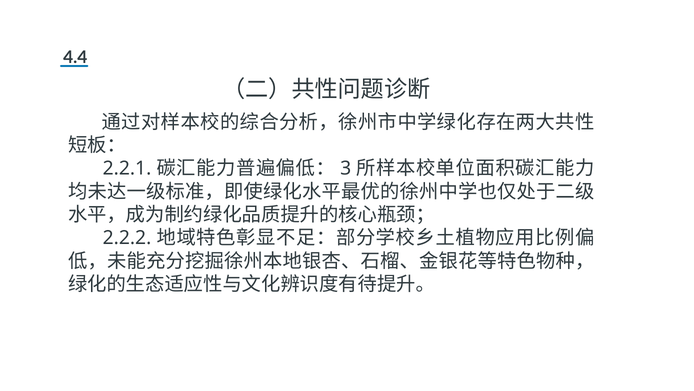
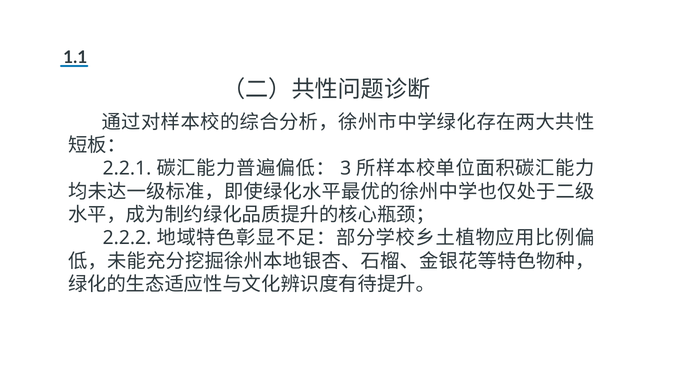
4.4: 4.4 -> 1.1 (75, 58)
